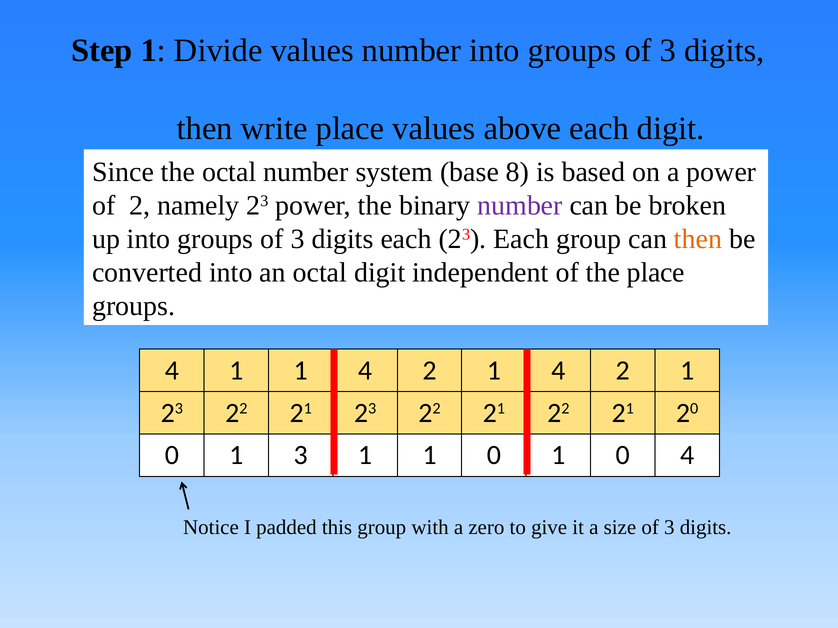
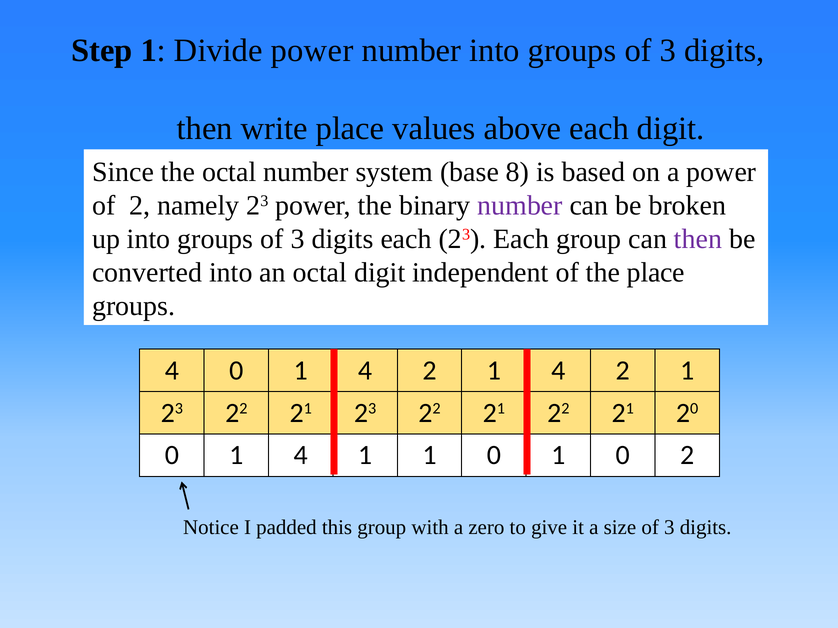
Divide values: values -> power (312, 50)
then colour: orange -> purple (698, 239)
4 1: 1 -> 0 (236, 371)
3: 3 -> 4 (301, 456)
0 4: 4 -> 2 (687, 456)
